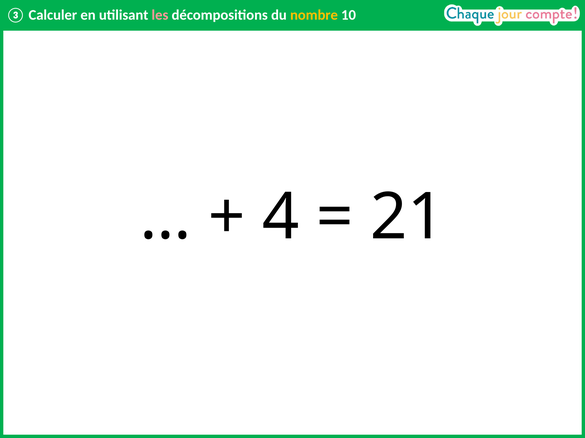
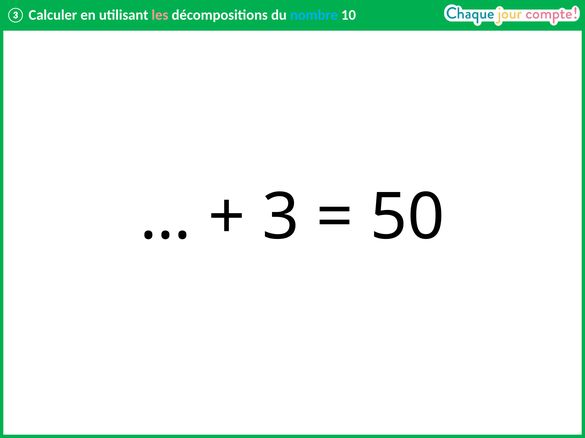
nombre colour: yellow -> light blue (314, 15)
4: 4 -> 3 (281, 218)
21: 21 -> 50 (408, 218)
